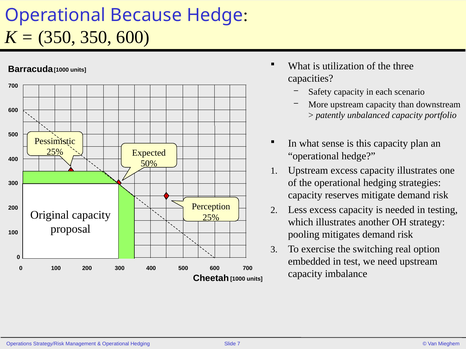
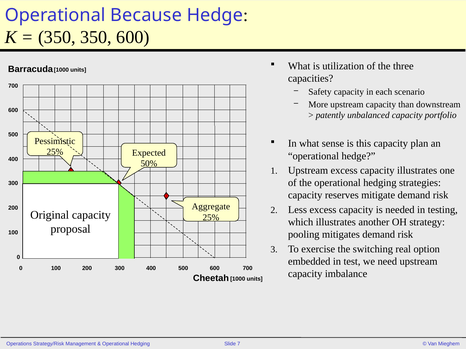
Perception: Perception -> Aggregate (211, 207)
